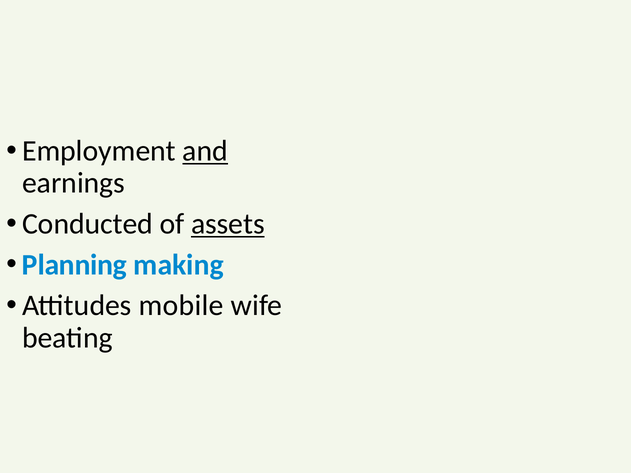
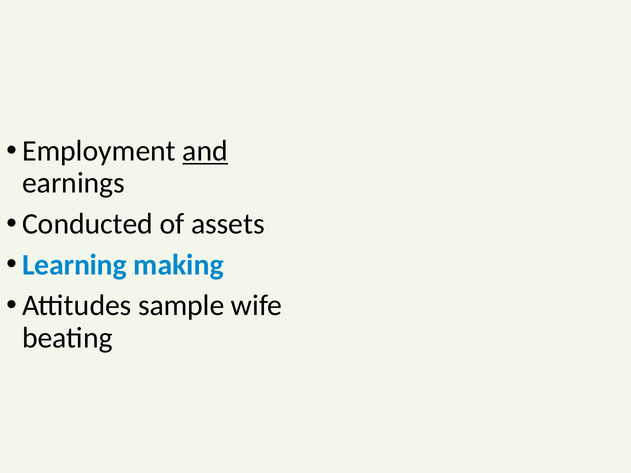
assets underline: present -> none (228, 224)
Planning: Planning -> Learning (74, 265)
mobile: mobile -> sample (181, 306)
